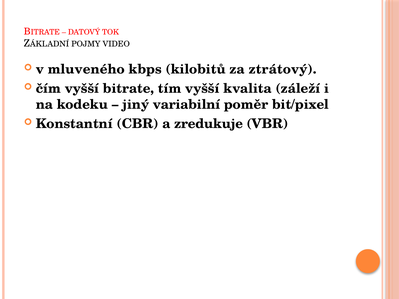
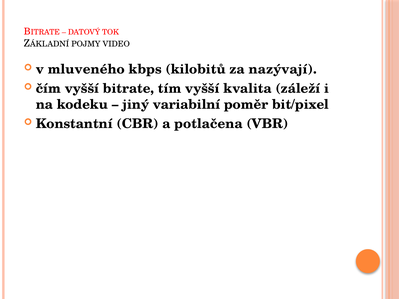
ztrátový: ztrátový -> nazývají (283, 69)
zredukuje: zredukuje -> potlačena (208, 124)
